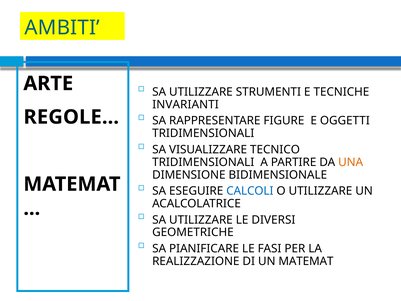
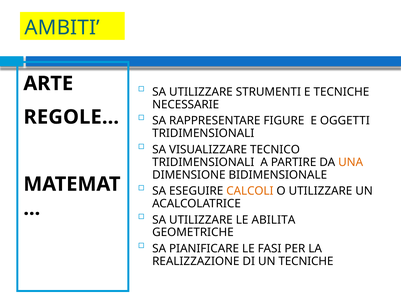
INVARIANTI: INVARIANTI -> NECESSARIE (186, 105)
CALCOLI colour: blue -> orange (250, 191)
DIVERSI: DIVERSI -> ABILITA (273, 220)
UN MATEMAT: MATEMAT -> TECNICHE (306, 261)
